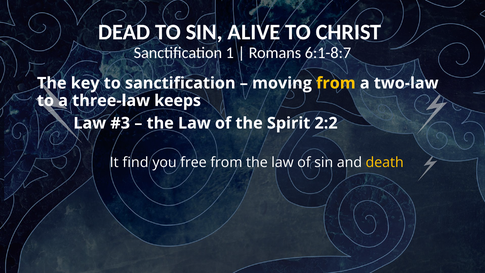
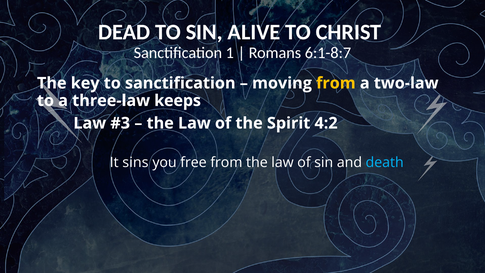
2:2: 2:2 -> 4:2 (326, 123)
find: find -> sins (135, 162)
death colour: yellow -> light blue (385, 162)
